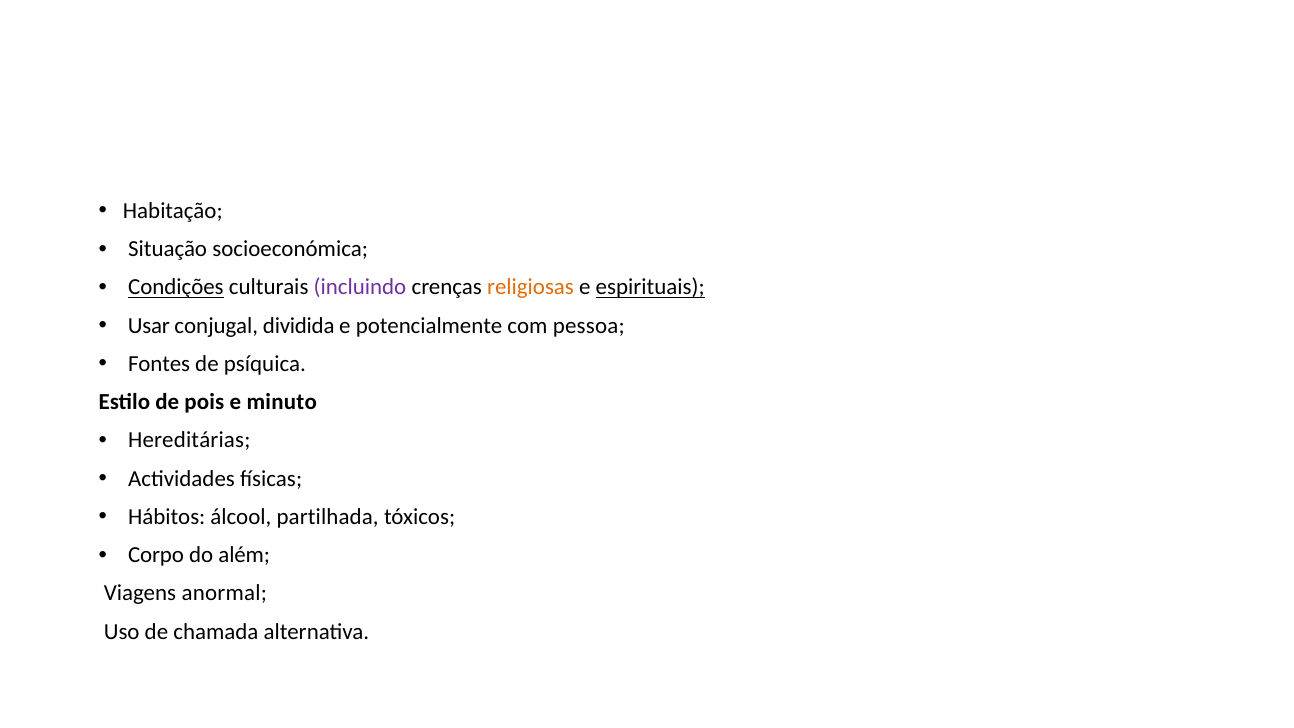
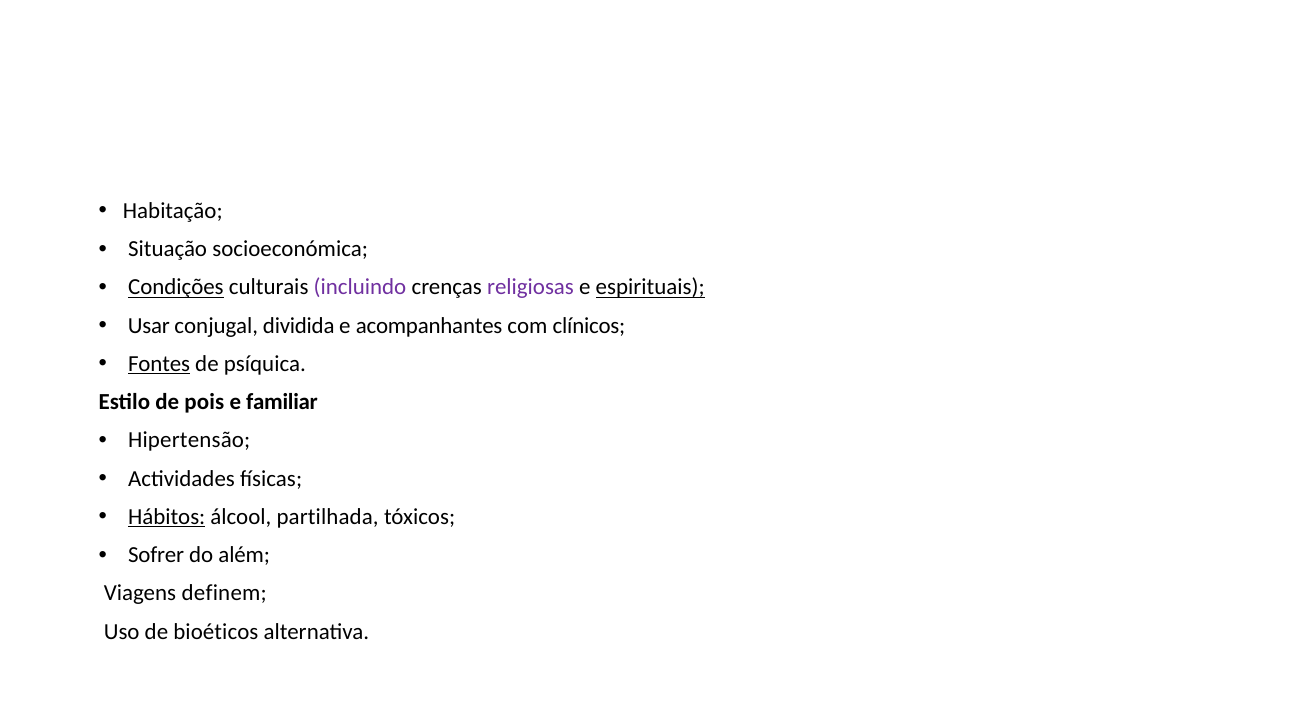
religiosas colour: orange -> purple (531, 287)
potencialmente: potencialmente -> acompanhantes (429, 326)
pessoa: pessoa -> clínicos (589, 326)
Fontes underline: none -> present (159, 364)
minuto: minuto -> familiar (282, 402)
Hereditárias: Hereditárias -> Hipertensão (189, 440)
Hábitos underline: none -> present (167, 517)
Corpo: Corpo -> Sofrer (156, 555)
anormal: anormal -> definem (224, 593)
chamada: chamada -> bioéticos (216, 632)
